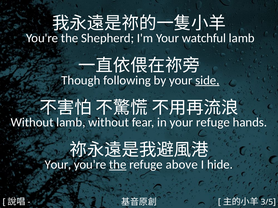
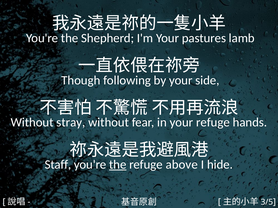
watchful: watchful -> pastures (204, 38)
side underline: present -> none (207, 80)
Without lamb: lamb -> stray (71, 123)
Your: Your -> Staff (58, 165)
